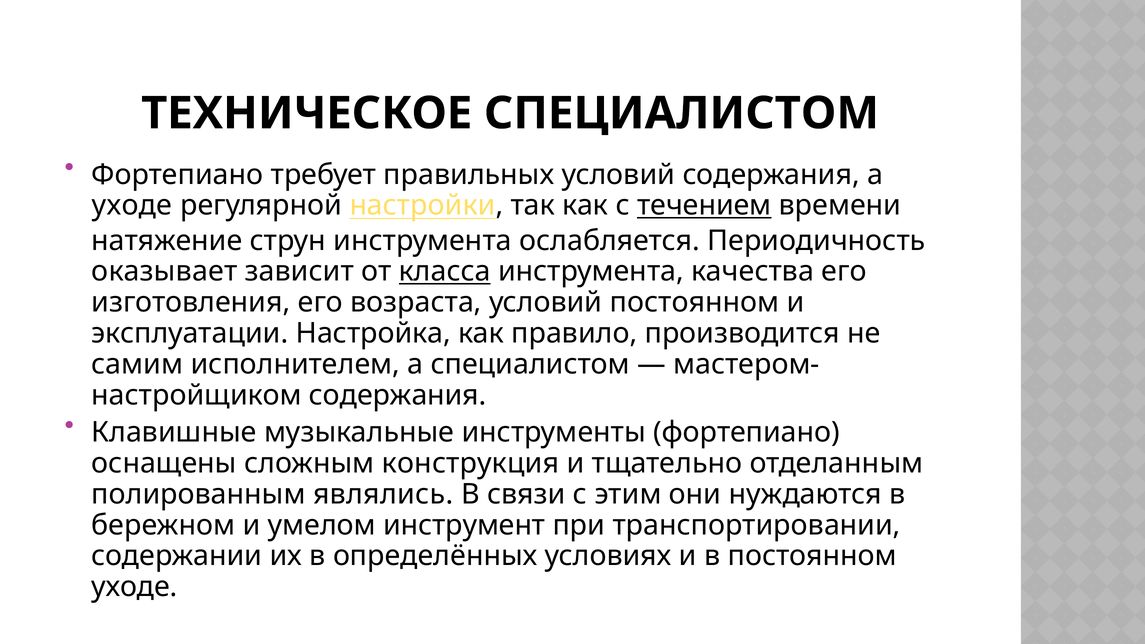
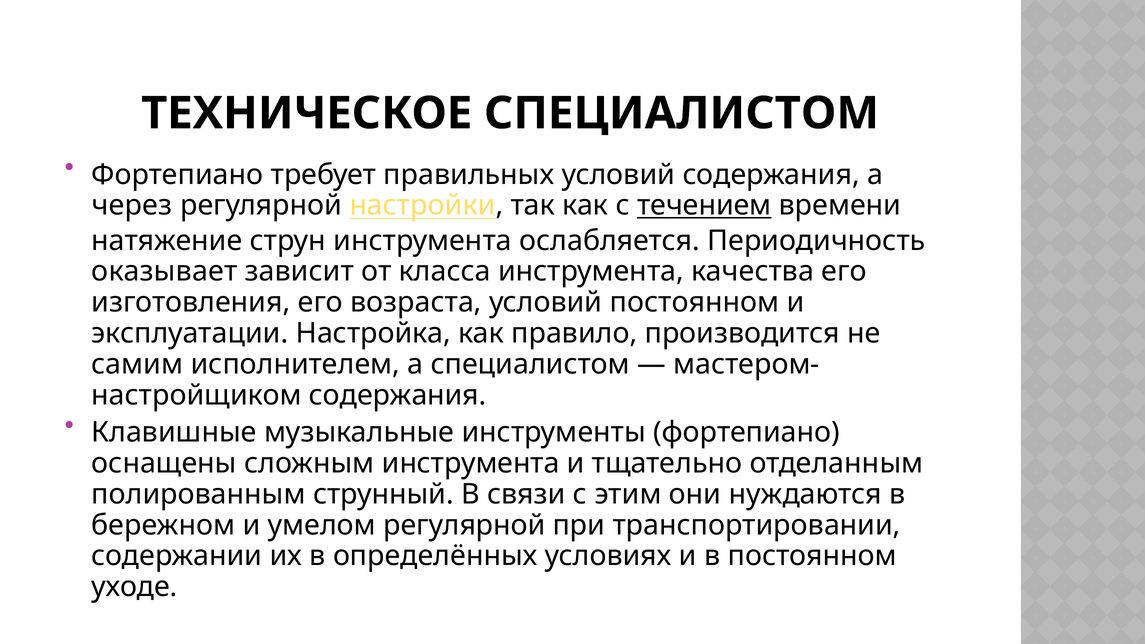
уходе: уходе -> через (132, 205)
класса underline: present -> none (445, 272)
сложным конструкция: конструкция -> инструмента (471, 463)
являлись: являлись -> струнный (383, 494)
умелом инструмент: инструмент -> регулярной (464, 525)
